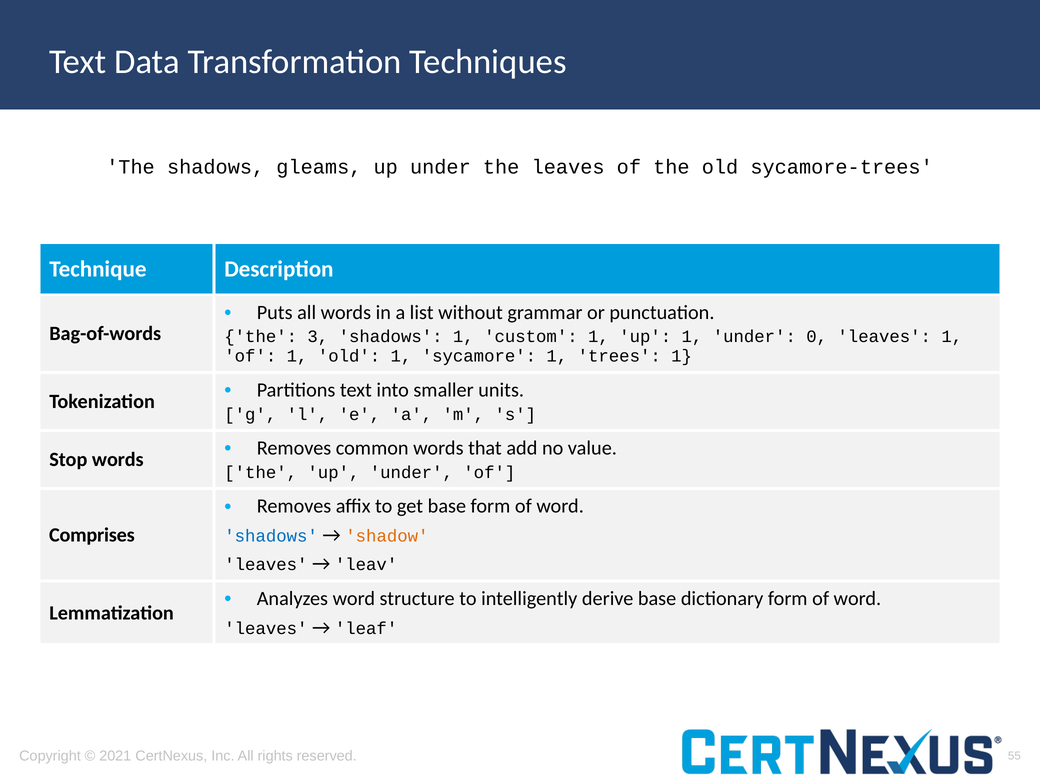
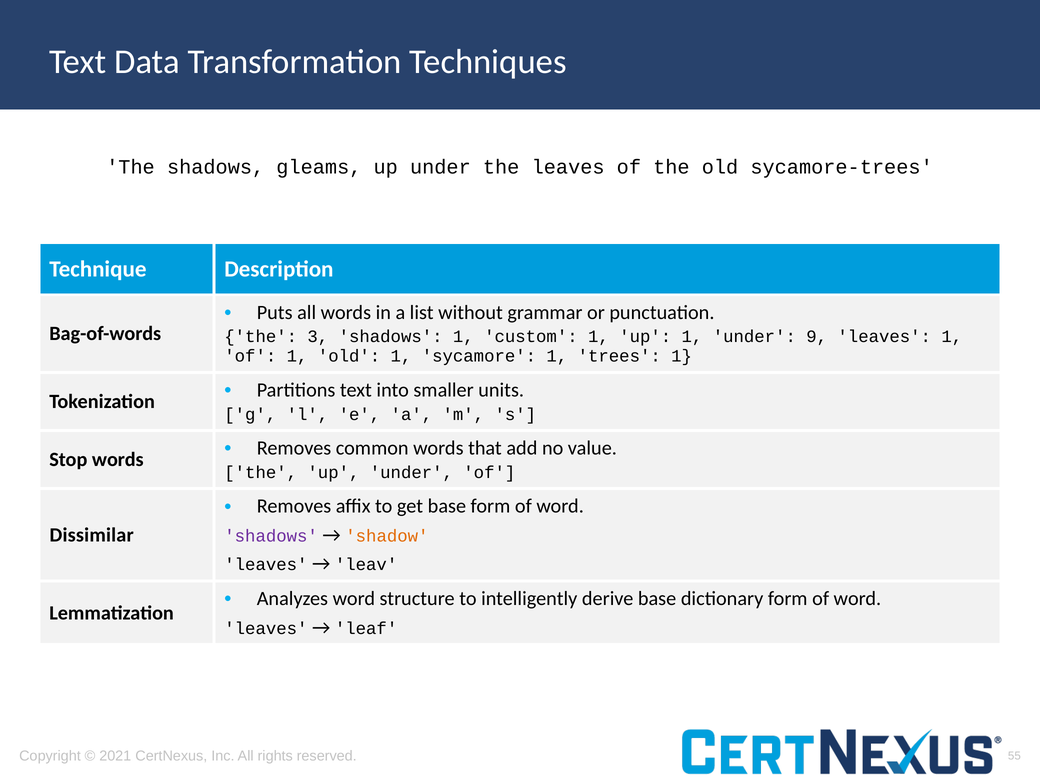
0: 0 -> 9 (817, 337)
Comprises: Comprises -> Dissimilar (92, 535)
shadows colour: blue -> purple (271, 536)
